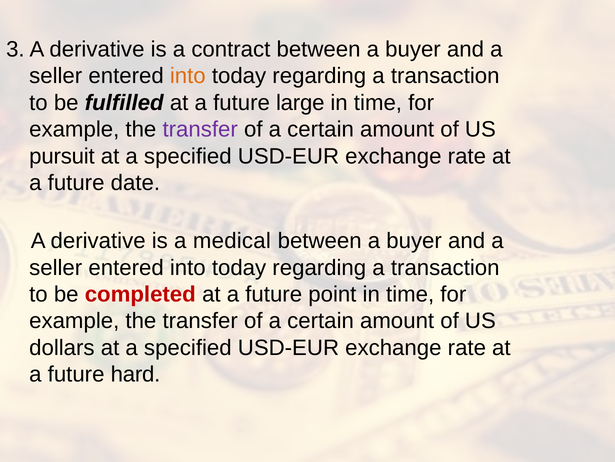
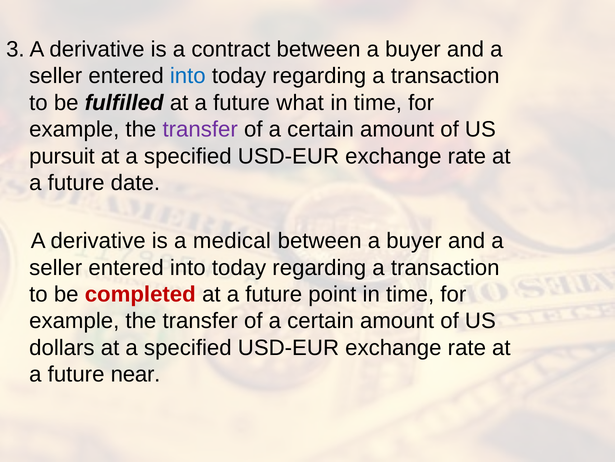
into colour: orange -> blue (188, 76)
large: large -> what (300, 103)
hard: hard -> near (135, 374)
